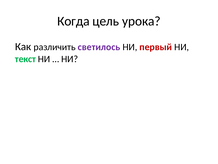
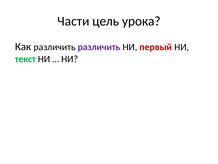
Когда: Когда -> Части (73, 21)
различить светилось: светилось -> различить (99, 47)
